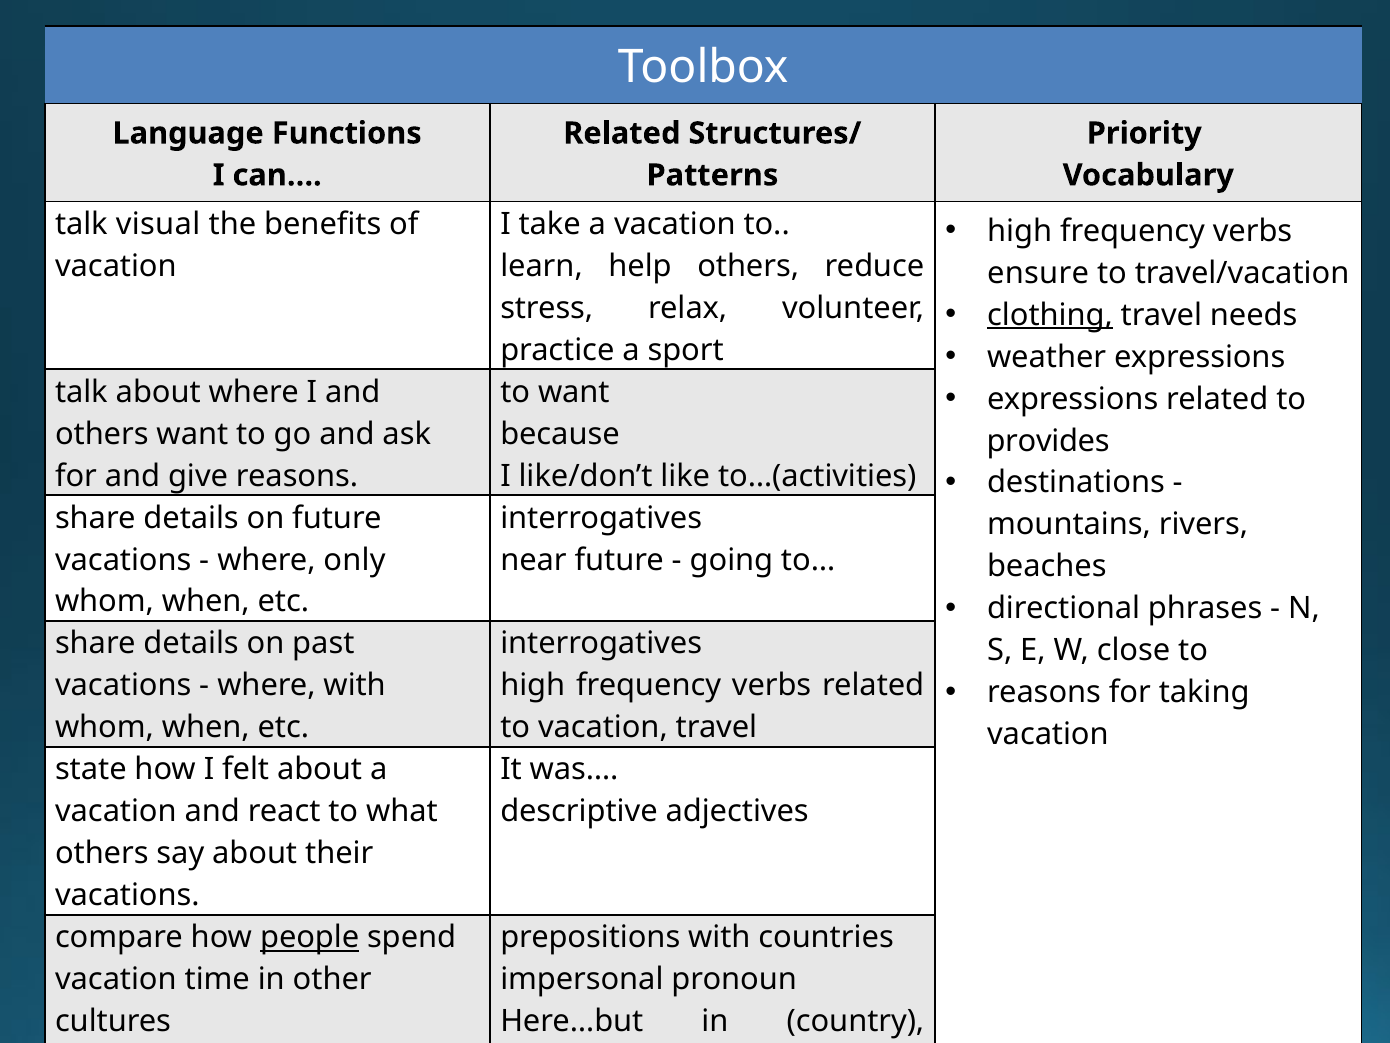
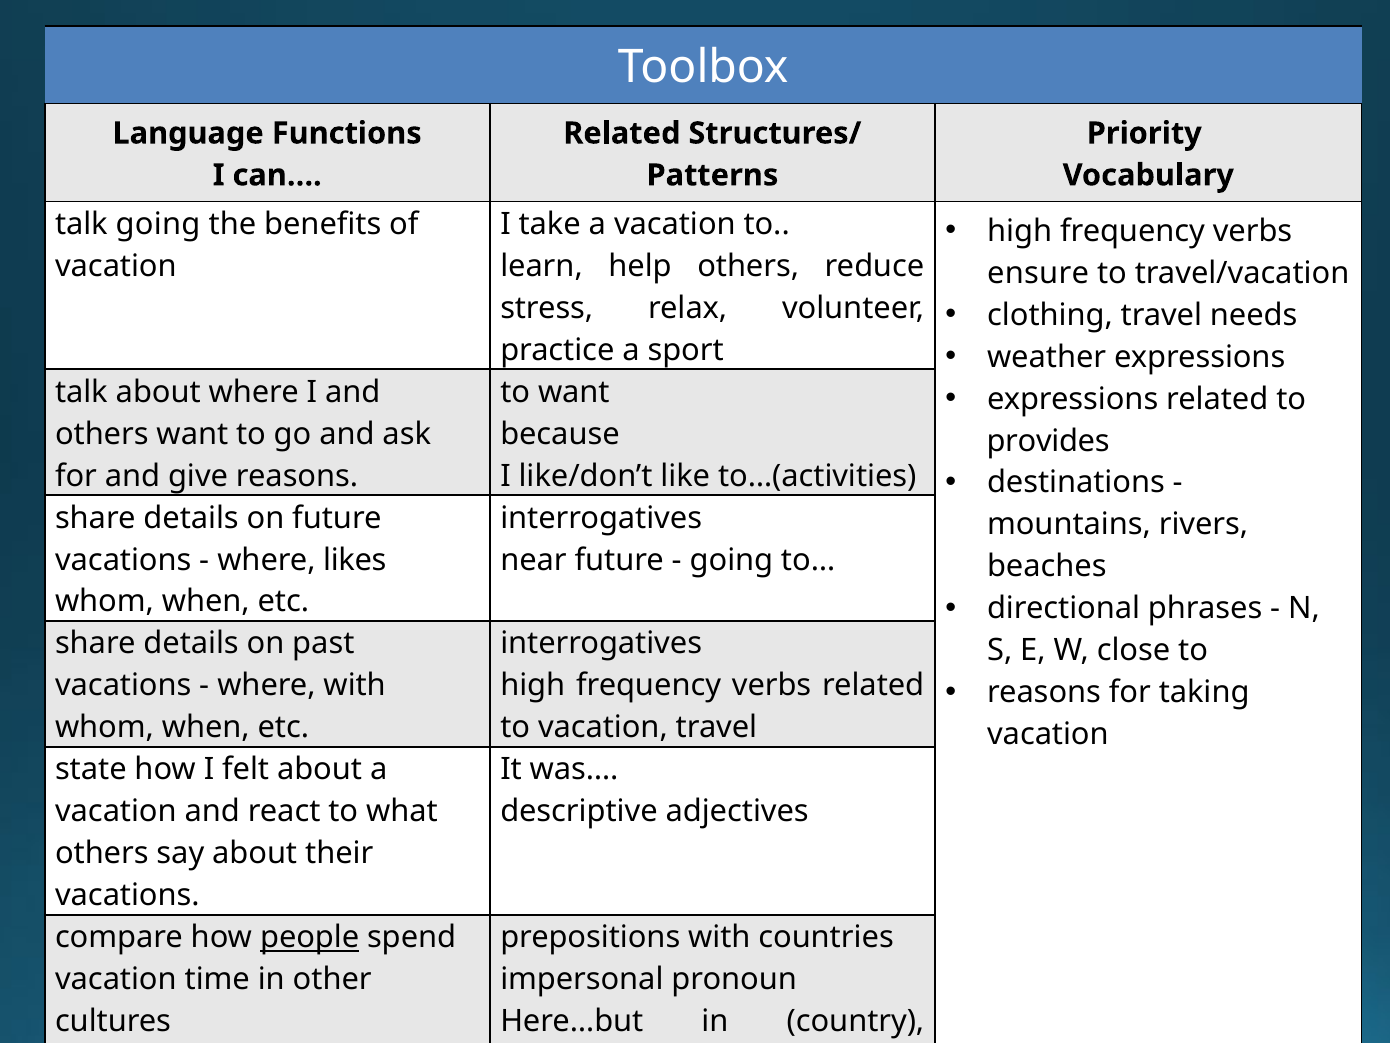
talk visual: visual -> going (158, 224)
clothing underline: present -> none (1050, 315)
only: only -> likes (355, 560)
